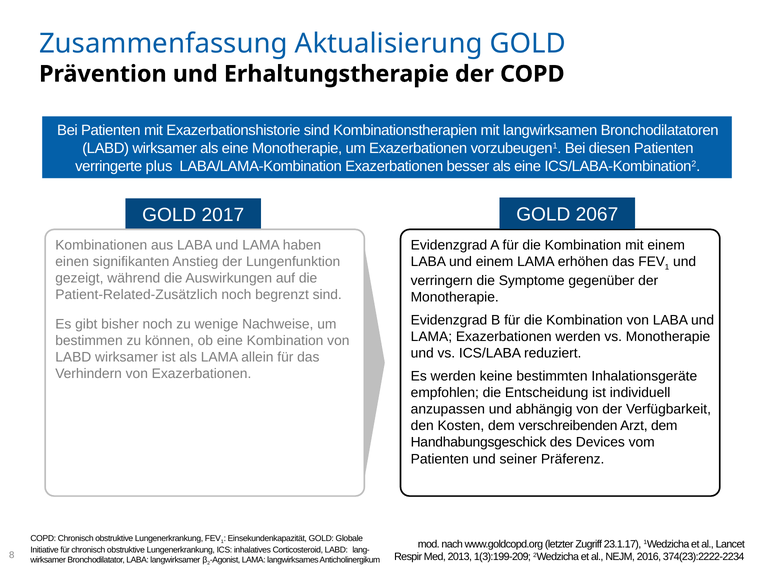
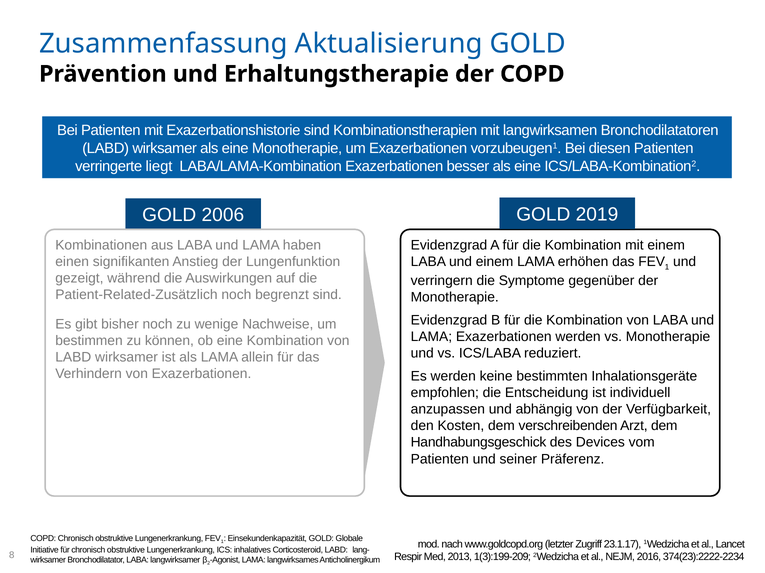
plus: plus -> liegt (159, 166)
2067: 2067 -> 2019 (597, 215)
2017: 2017 -> 2006 (223, 215)
